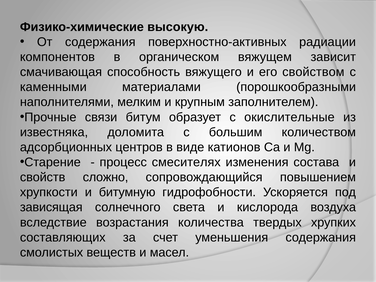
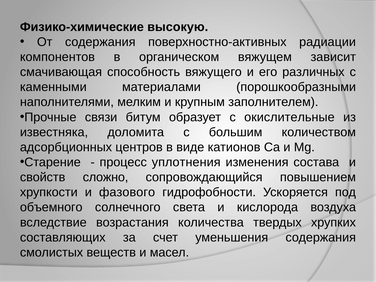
свойством: свойством -> различных (313, 72)
смесителях: смесителях -> уплотнения (186, 162)
битумную: битумную -> фазового (127, 192)
зависящая: зависящая -> объемного (51, 207)
